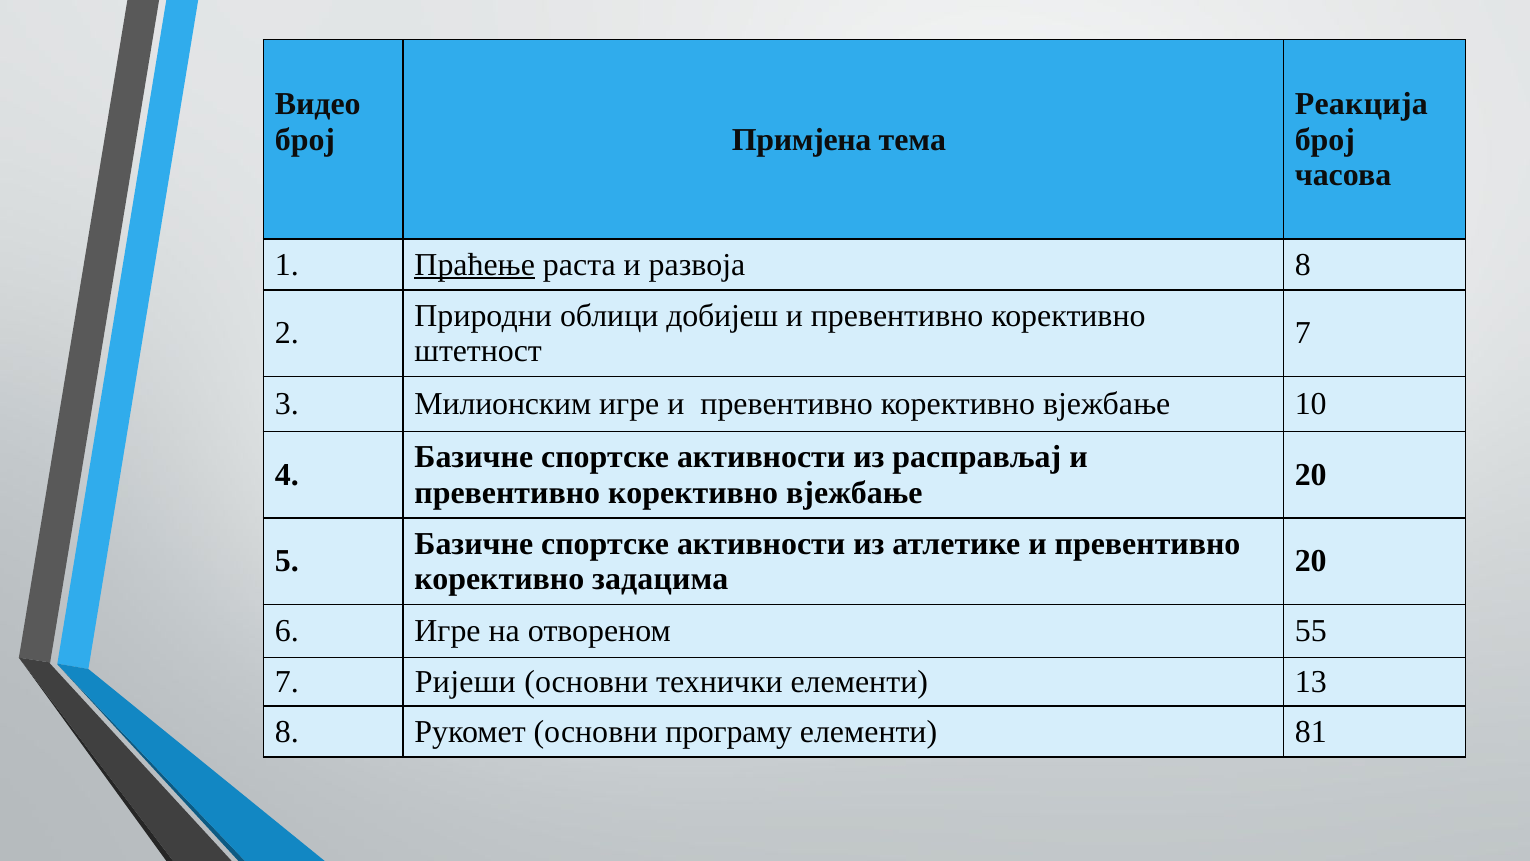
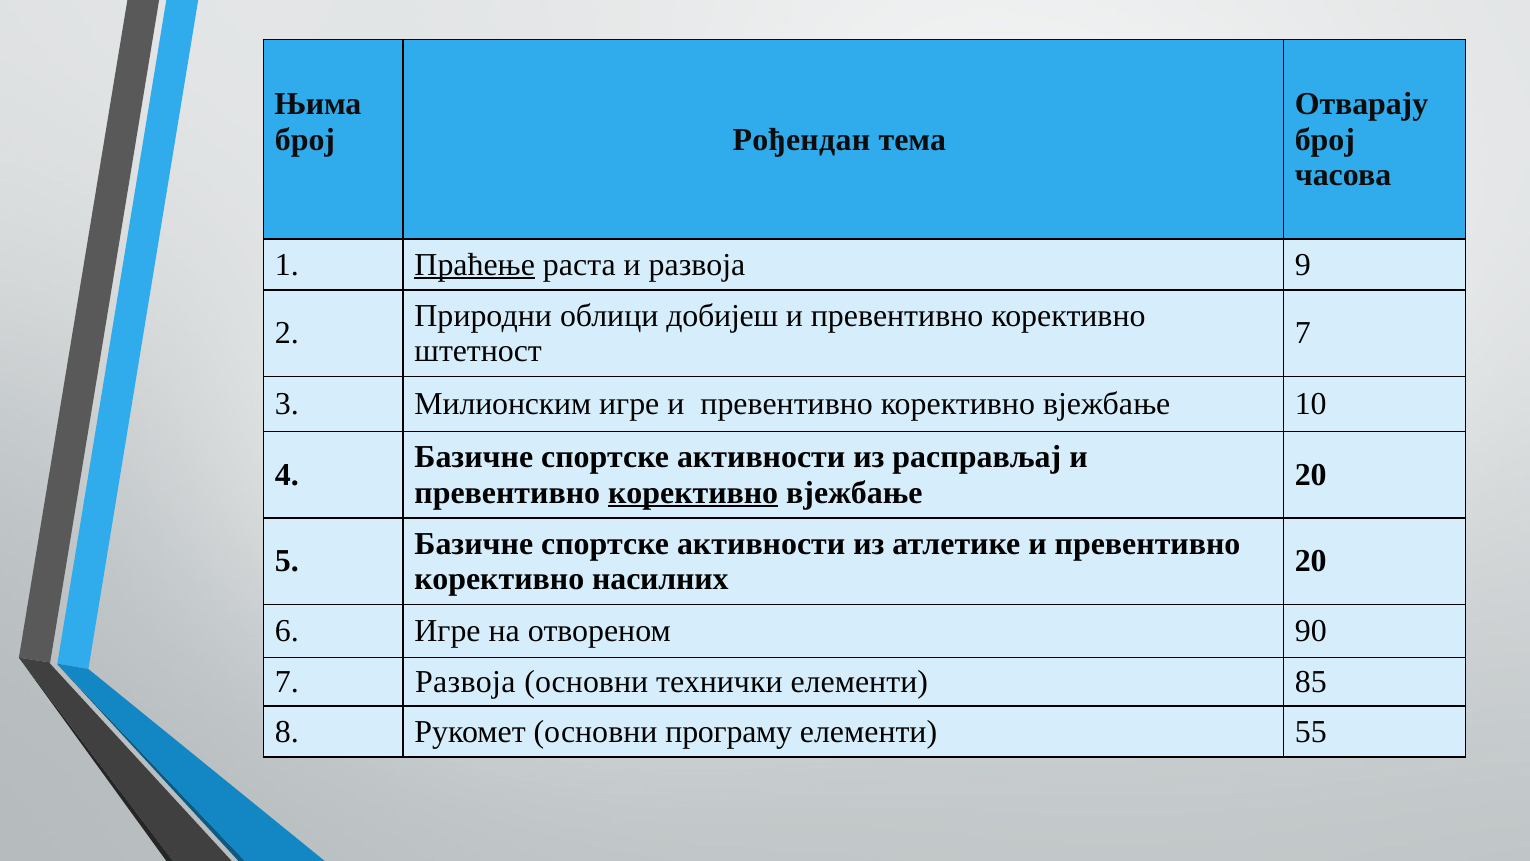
Видео: Видео -> Њима (318, 104)
Реакција: Реакција -> Отварају (1362, 104)
Примјена: Примјена -> Рођендан (801, 140)
развоја 8: 8 -> 9 (1303, 265)
корективно underline: none -> present (693, 492)
задацима: задацима -> насилних (660, 579)
55: 55 -> 90 (1311, 631)
7 Ријеши: Ријеши -> Развоја (465, 682)
13: 13 -> 85 (1311, 682)
81: 81 -> 55 (1311, 731)
